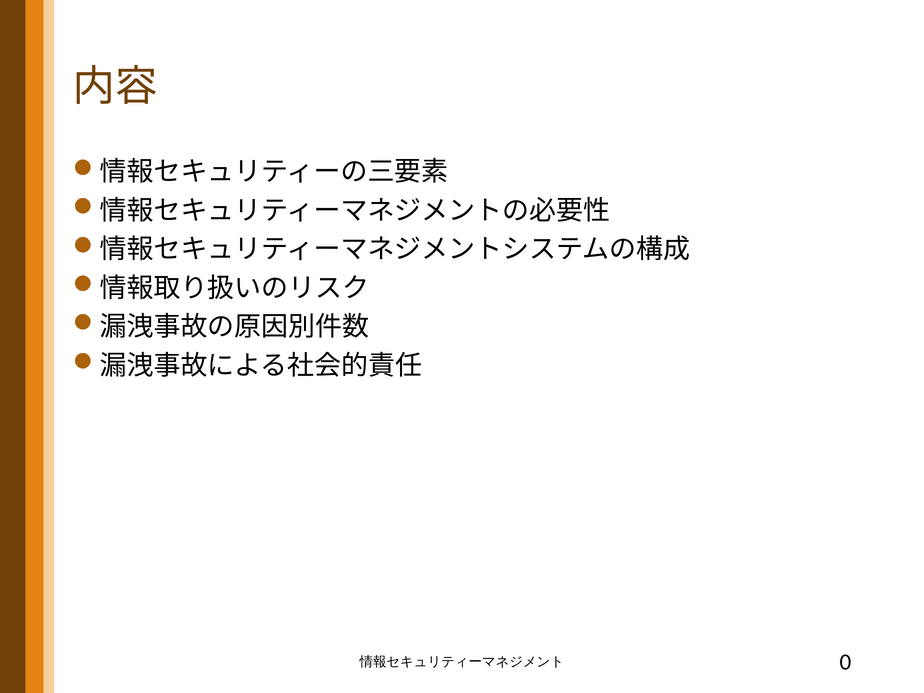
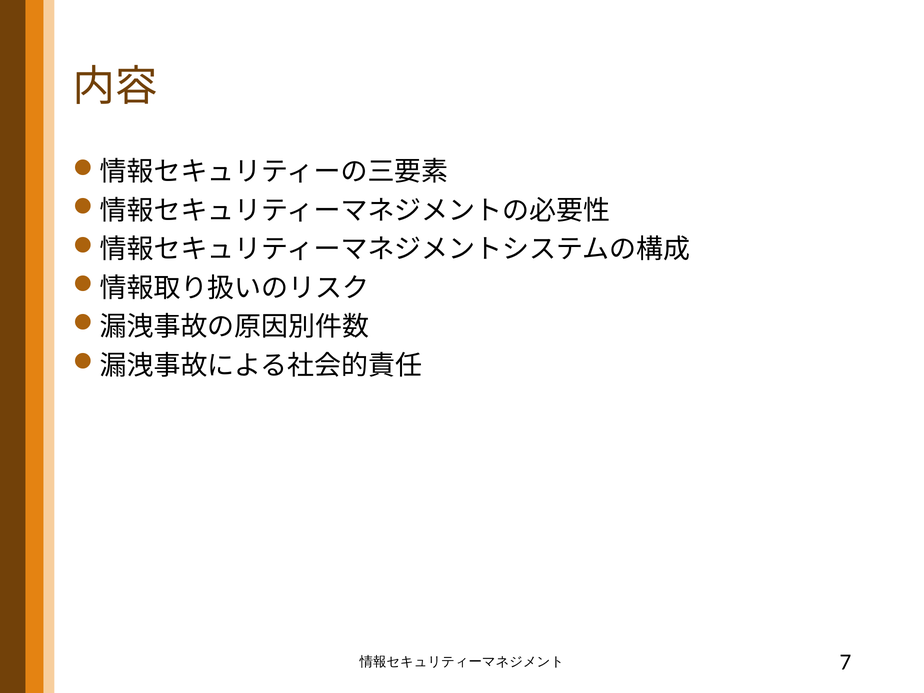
0: 0 -> 7 (845, 662)
